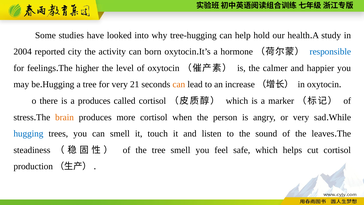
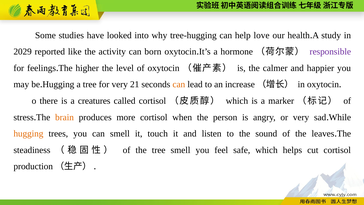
hold: hold -> love (262, 35)
2004: 2004 -> 2029 (23, 52)
city: city -> like (75, 52)
responsible colour: blue -> purple (330, 52)
a produces: produces -> creatures (94, 101)
hugging colour: blue -> orange (28, 134)
